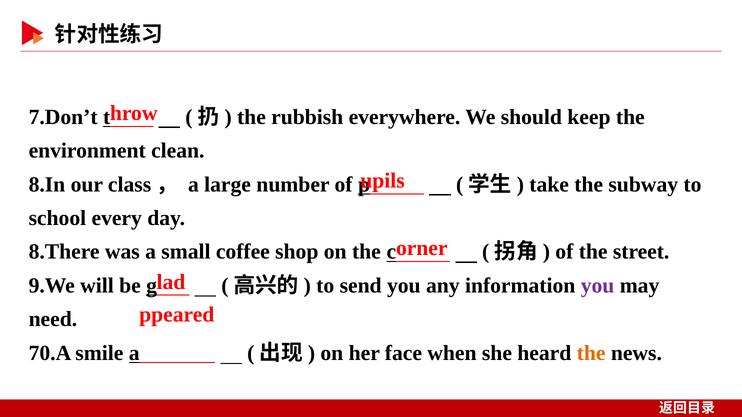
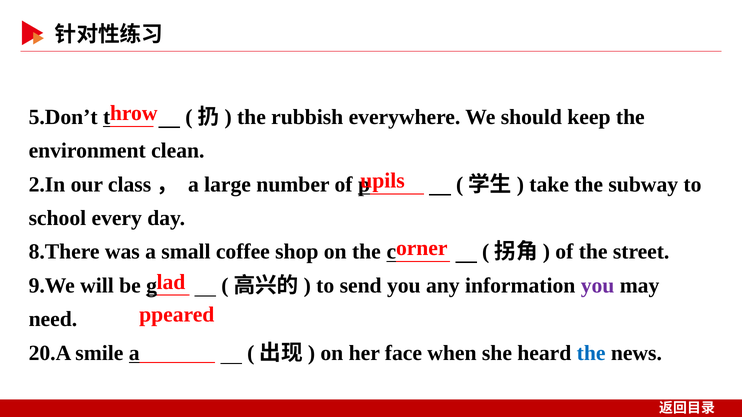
7.Don’t: 7.Don’t -> 5.Don’t (63, 117)
8.In: 8.In -> 2.In (47, 185)
70.A: 70.A -> 20.A (50, 353)
the colour: orange -> blue (591, 353)
